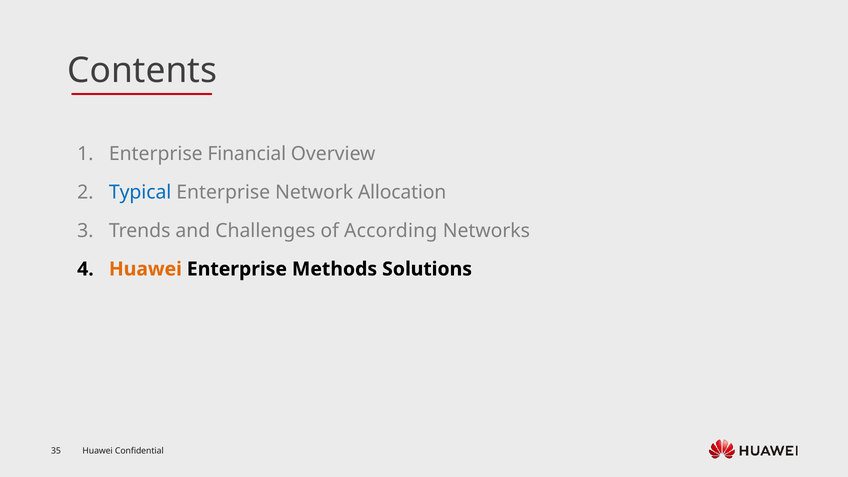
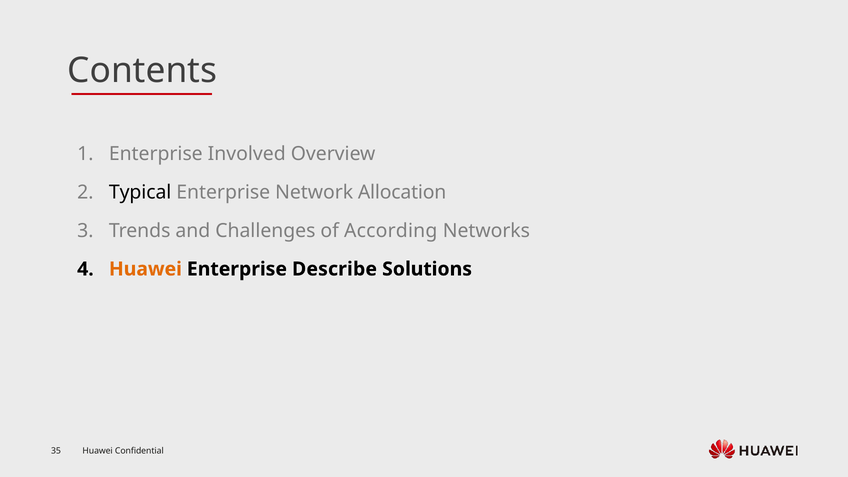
Financial: Financial -> Involved (247, 154)
Typical colour: blue -> black (140, 192)
Methods: Methods -> Describe (334, 269)
